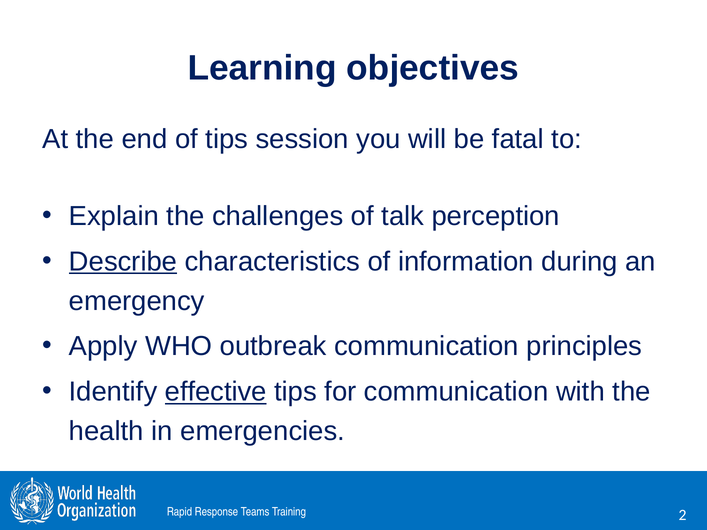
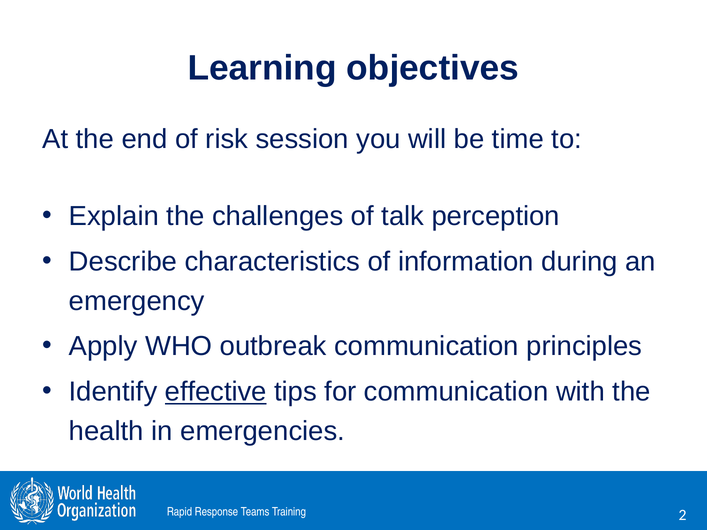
of tips: tips -> risk (227, 139)
fatal: fatal -> time (518, 139)
Describe underline: present -> none (123, 262)
